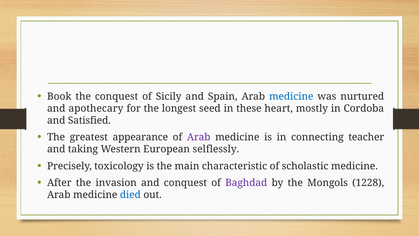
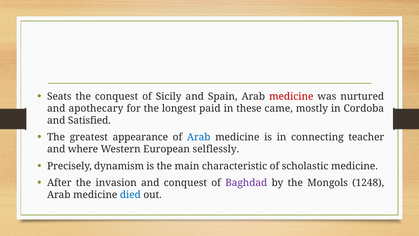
Book: Book -> Seats (59, 96)
medicine colour: blue -> red (291, 96)
seed: seed -> paid (210, 108)
heart: heart -> came (279, 108)
Arab colour: purple -> blue (199, 137)
taking: taking -> where (83, 149)
toxicology: toxicology -> dynamism (119, 166)
1228: 1228 -> 1248 (368, 183)
